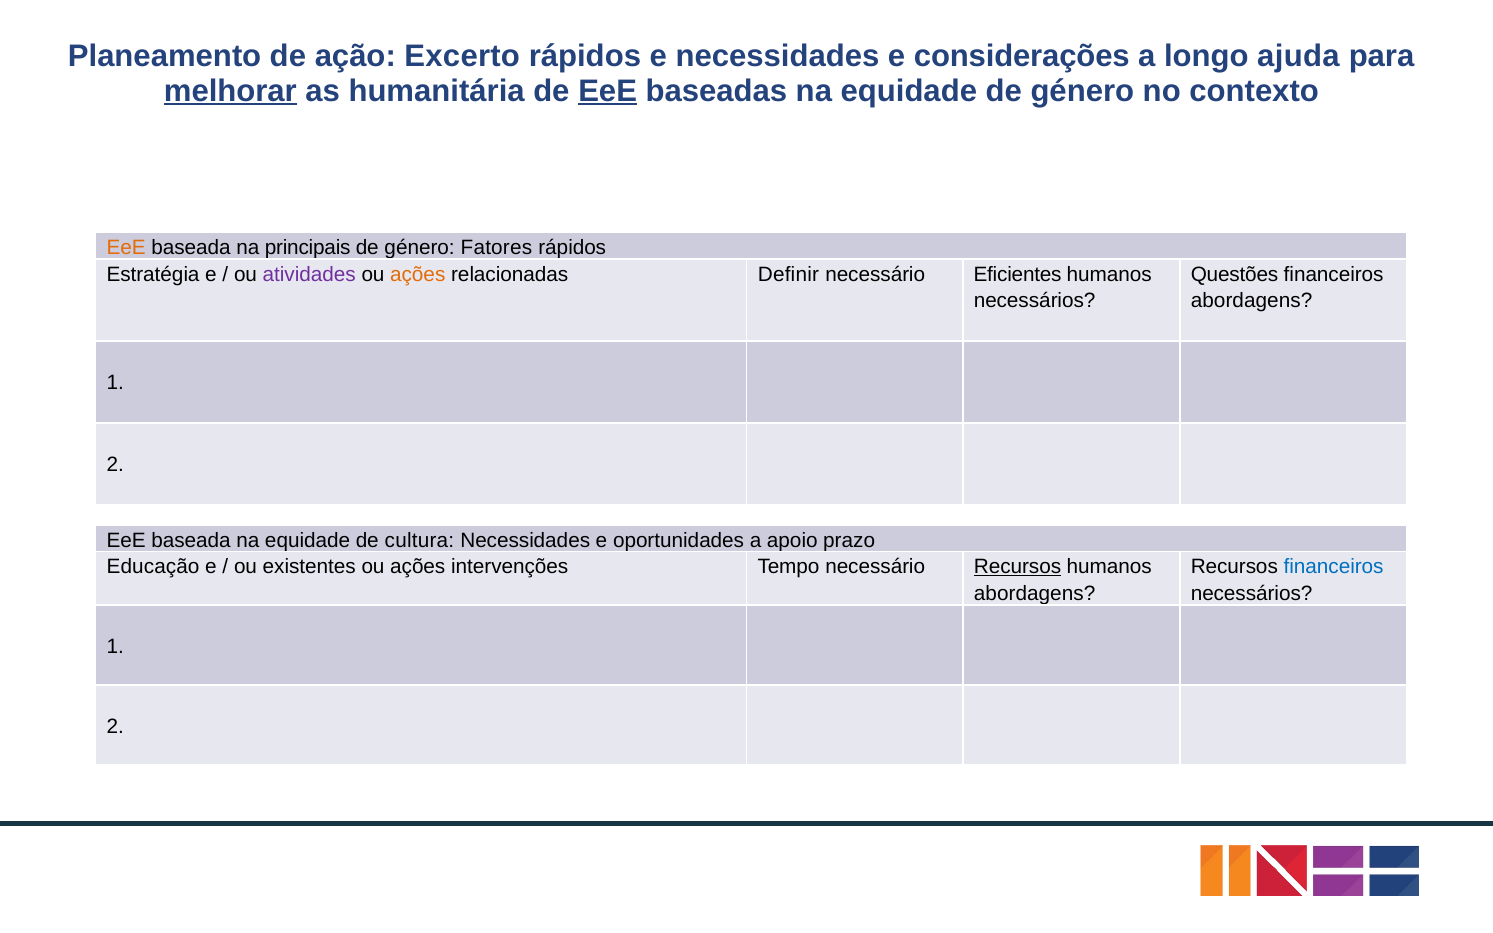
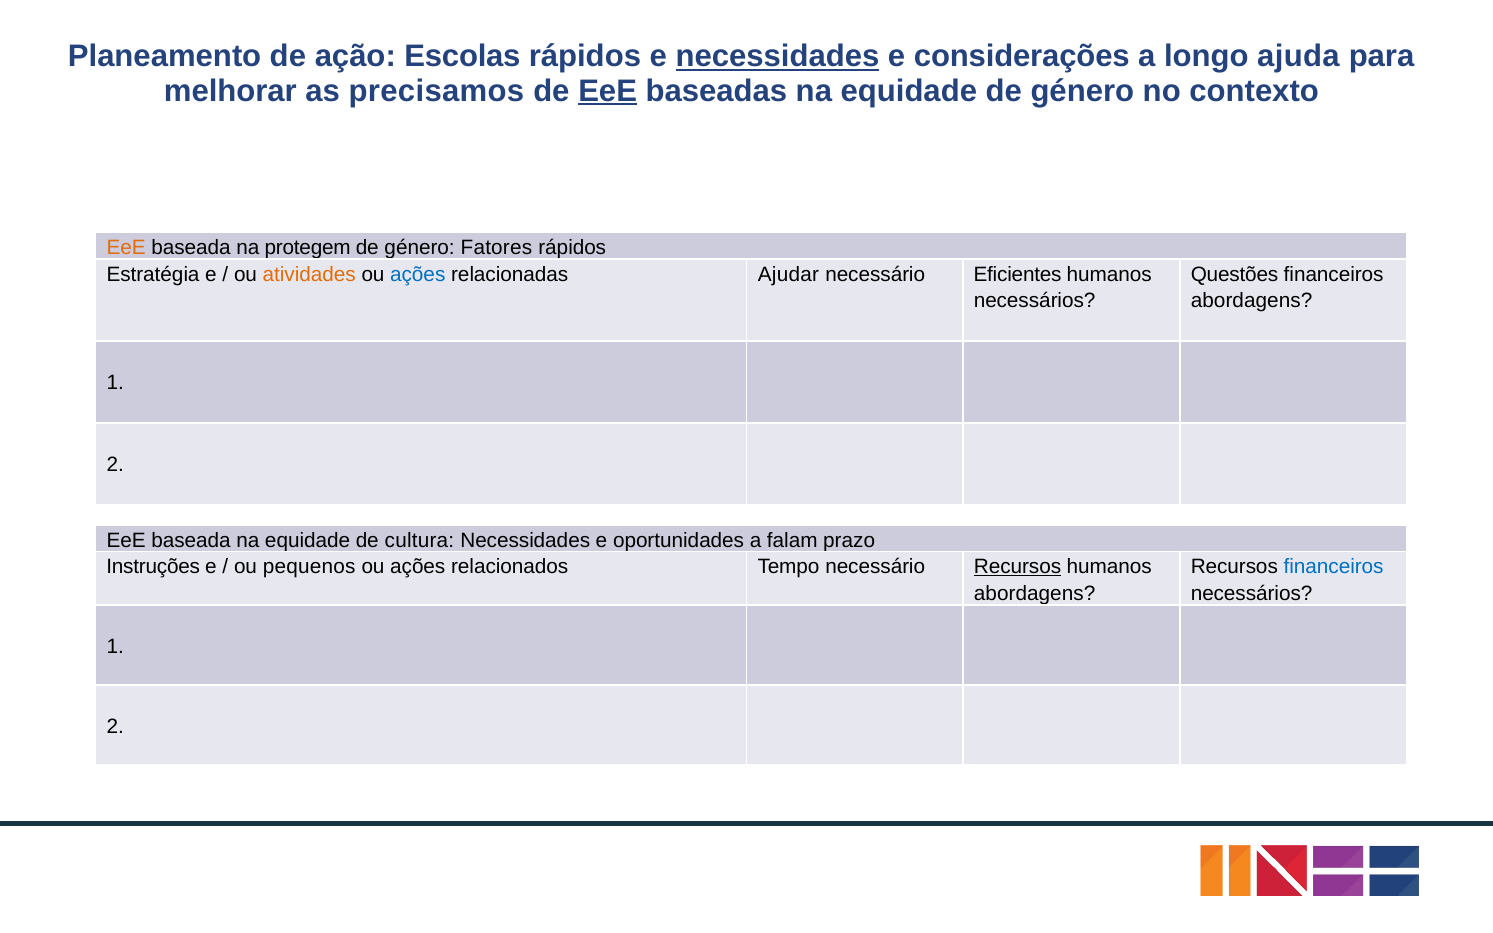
Excerto: Excerto -> Escolas (462, 56)
necessidades underline: none -> present (778, 56)
melhorar underline: present -> none (230, 91)
humanitária: humanitária -> precisamos (436, 91)
principais: principais -> protegem (308, 248)
atividades colour: purple -> orange (309, 274)
ações colour: orange -> blue (418, 274)
Definir: Definir -> Ajudar (788, 274)
apoio: apoio -> falam (792, 540)
Educação: Educação -> Instruções (153, 567)
existentes: existentes -> pequenos (309, 567)
intervenções: intervenções -> relacionados (510, 567)
